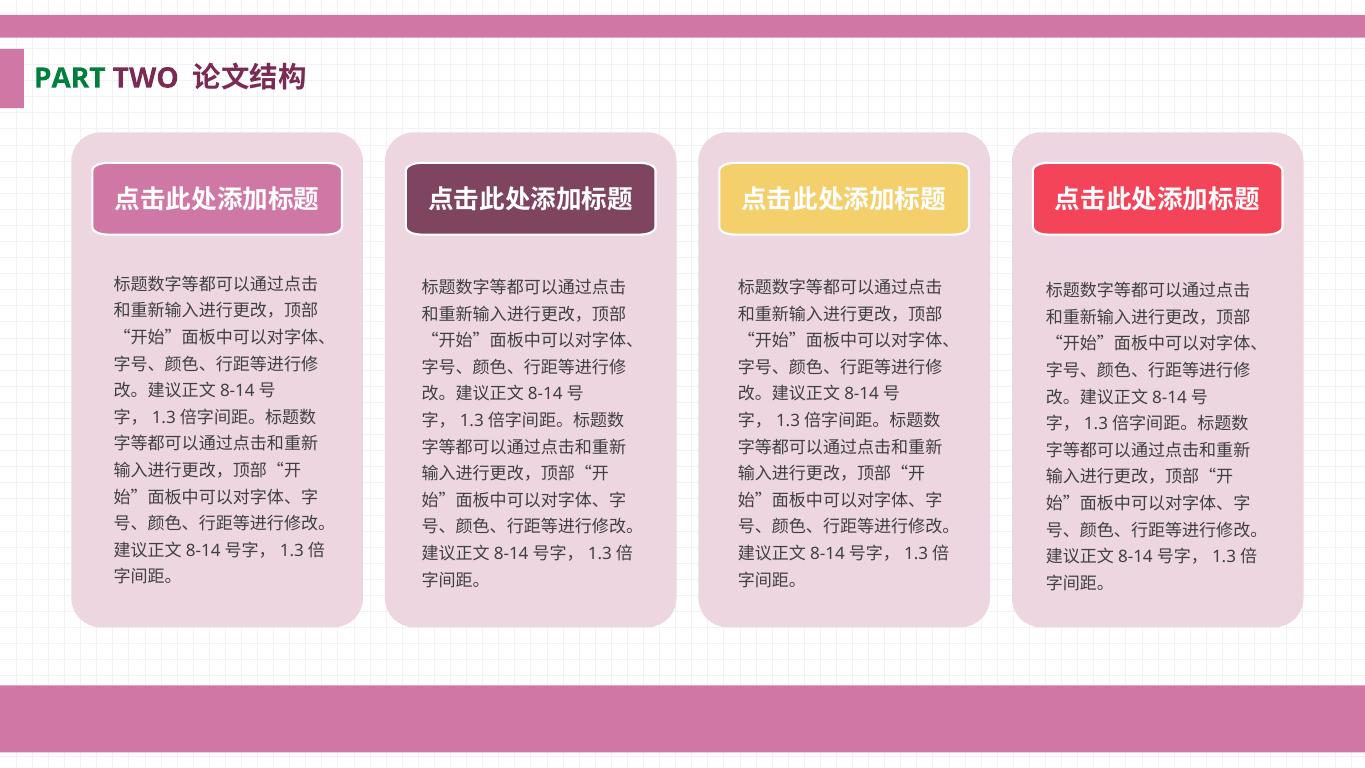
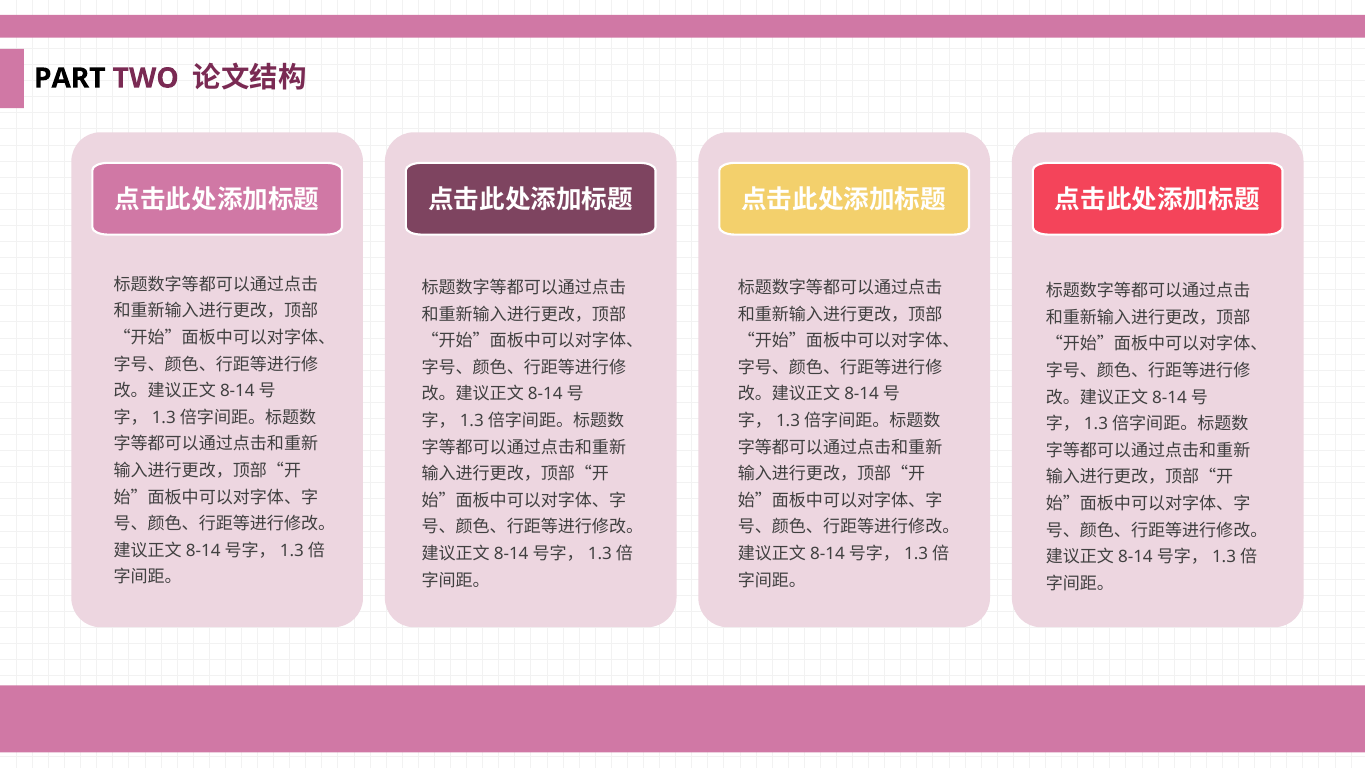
PART colour: green -> black (70, 78)
